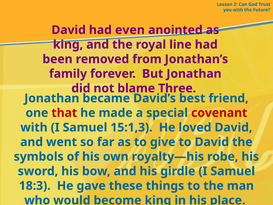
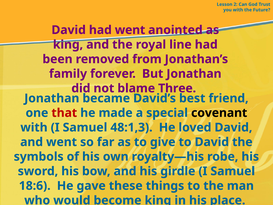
had even: even -> went (130, 30)
covenant colour: red -> black (219, 113)
15:1,3: 15:1,3 -> 48:1,3 (131, 127)
18:3: 18:3 -> 18:6 (35, 186)
